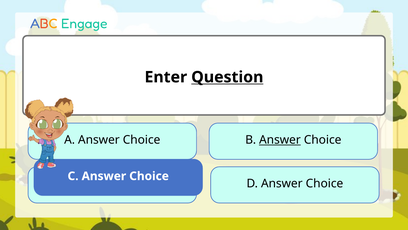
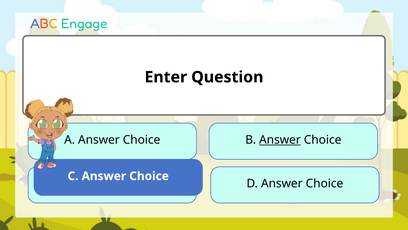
Question underline: present -> none (227, 77)
